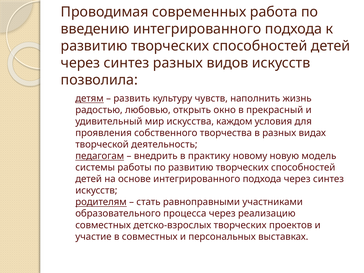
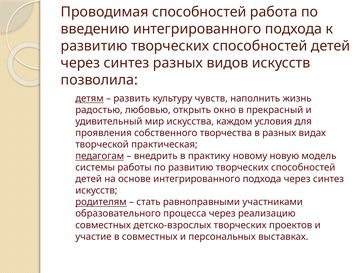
Проводимая современных: современных -> способностей (199, 12)
деятельность: деятельность -> практическая (164, 144)
